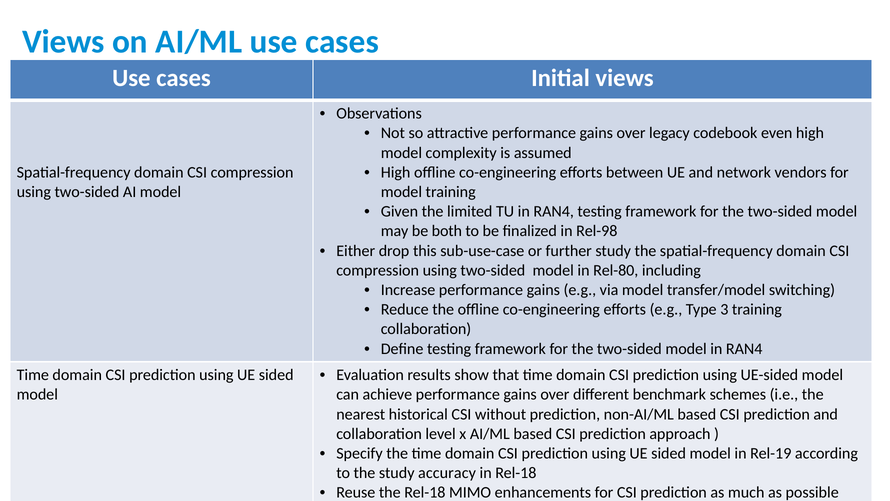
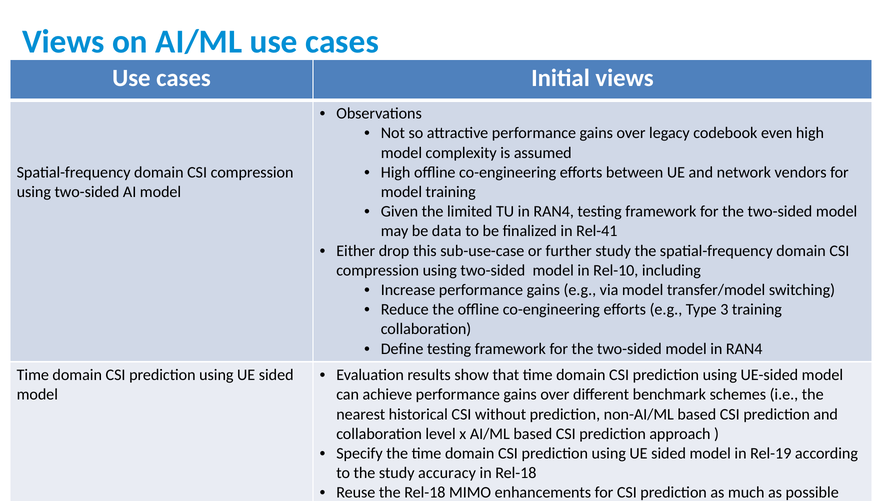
both: both -> data (447, 231)
Rel-98: Rel-98 -> Rel-41 (597, 231)
Rel-80: Rel-80 -> Rel-10 (616, 270)
